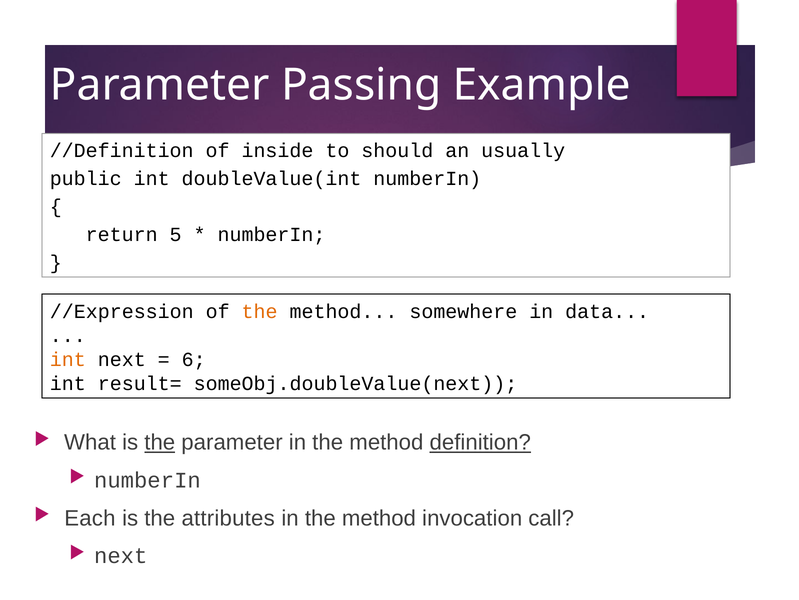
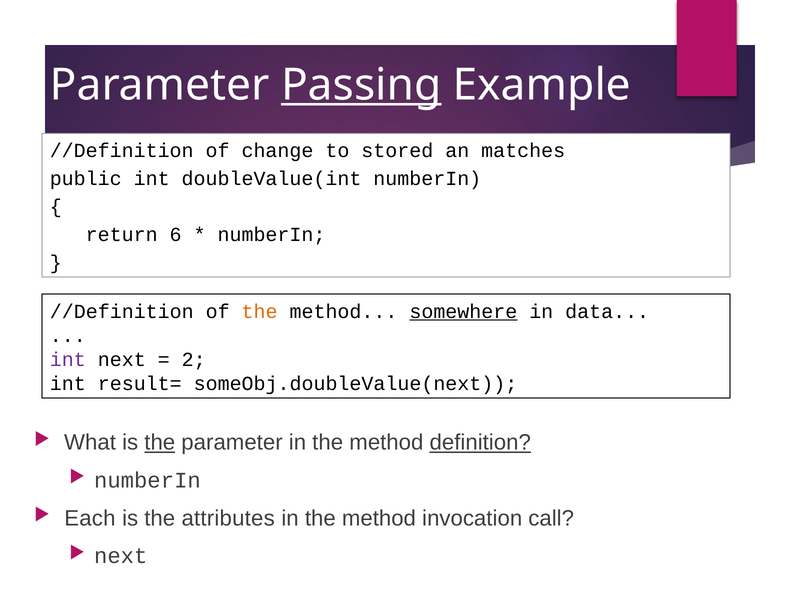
Passing underline: none -> present (361, 85)
inside: inside -> change (277, 150)
should: should -> stored (397, 150)
usually: usually -> matches (523, 150)
5: 5 -> 6 (176, 234)
//Expression: //Expression -> //Definition (122, 311)
somewhere underline: none -> present (463, 311)
int colour: orange -> purple (68, 359)
6: 6 -> 2 (194, 359)
